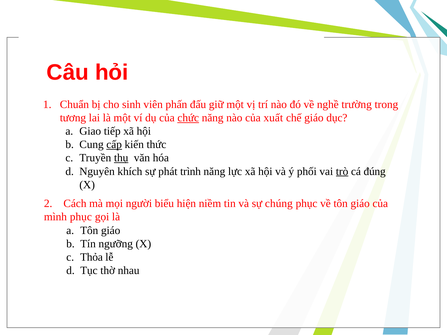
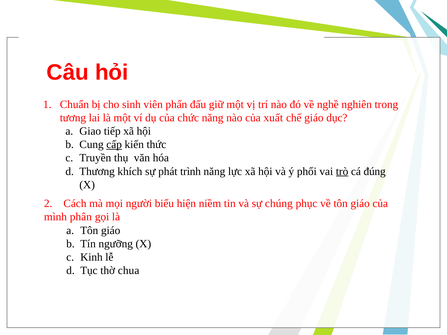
trường: trường -> nghiên (357, 104)
chức underline: present -> none (188, 118)
thụ underline: present -> none (121, 158)
Nguyên: Nguyên -> Thương (97, 171)
mình phục: phục -> phân (81, 217)
Thỏa: Thỏa -> Kinh (91, 257)
nhau: nhau -> chua (129, 271)
